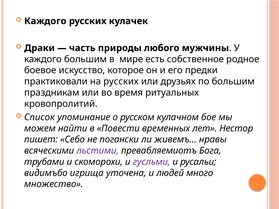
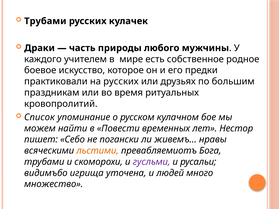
Каждого: Каждого -> Трубами (45, 21)
каждого большим: большим -> учителем (85, 59)
льстими colour: purple -> orange (98, 151)
